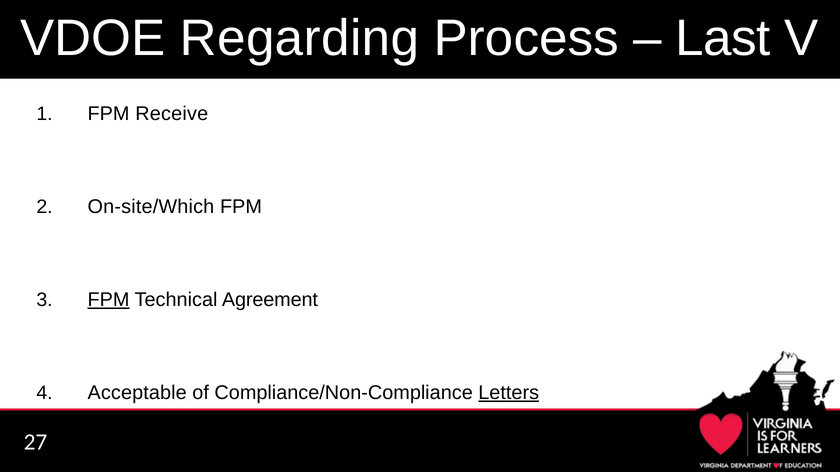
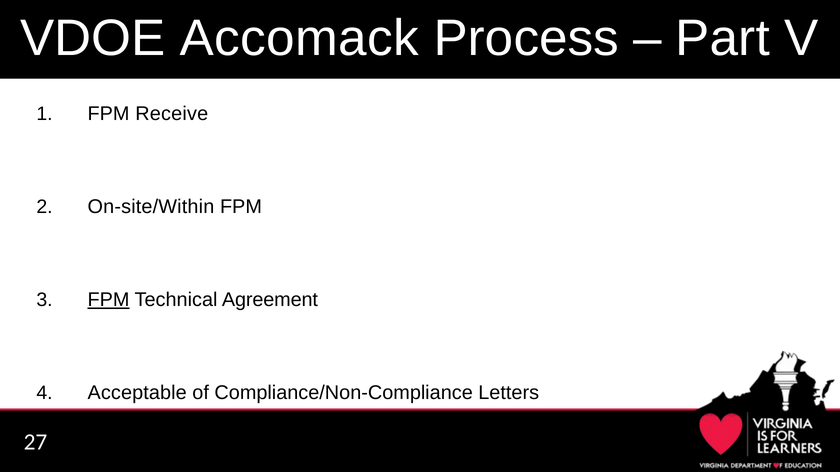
Regarding: Regarding -> Accomack (299, 39)
Last: Last -> Part (723, 39)
On-site/Which: On-site/Which -> On-site/Within (151, 207)
Letters underline: present -> none (509, 393)
